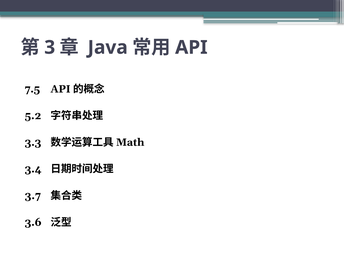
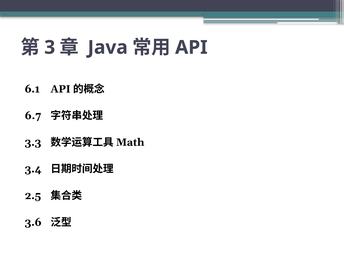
7.5: 7.5 -> 6.1 (32, 89)
5.2: 5.2 -> 6.7 (33, 116)
3.7: 3.7 -> 2.5 (33, 196)
